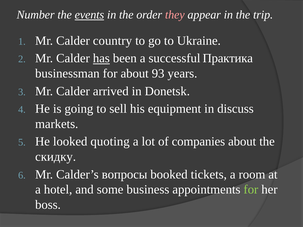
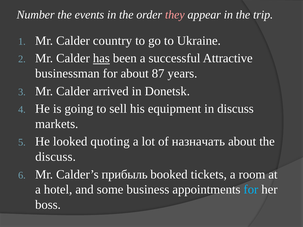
events underline: present -> none (89, 15)
Практика: Практика -> Attractive (228, 58)
93: 93 -> 87 (158, 74)
companies: companies -> назначать (198, 142)
скидку: скидку -> discuss (56, 157)
вопросы: вопросы -> прибыль (125, 175)
for colour: light green -> light blue (251, 190)
